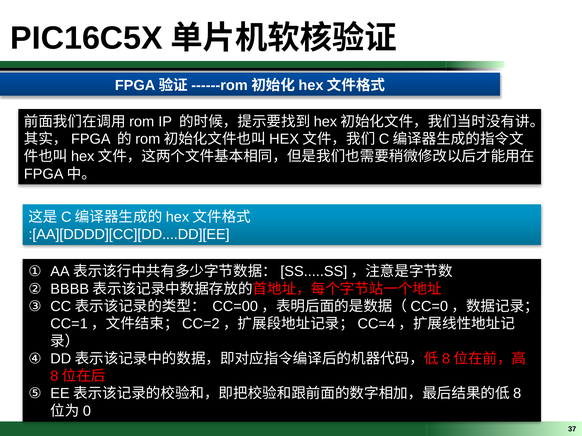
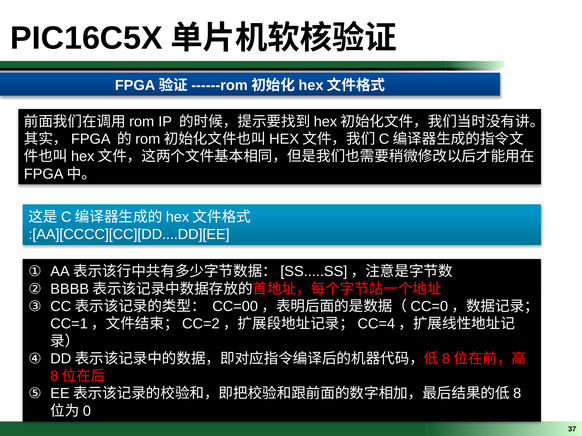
:[AA][DDDD][CC][DD....DD][EE: :[AA][DDDD][CC][DD....DD][EE -> :[AA][CCCC][CC][DD....DD][EE (129, 235)
